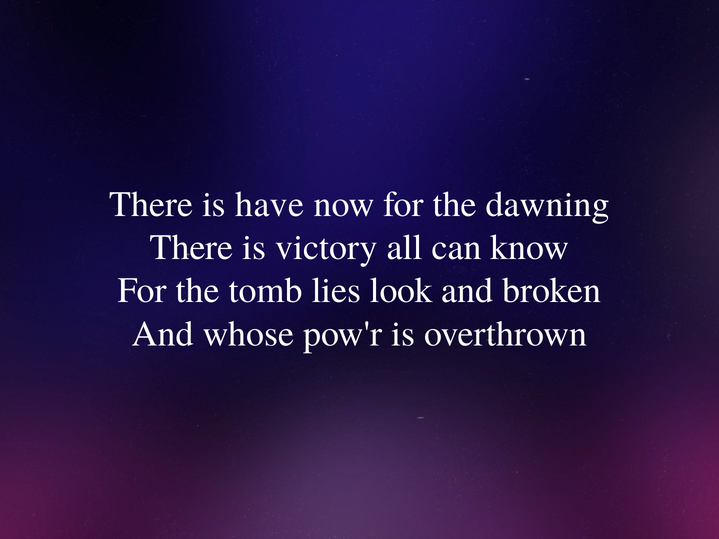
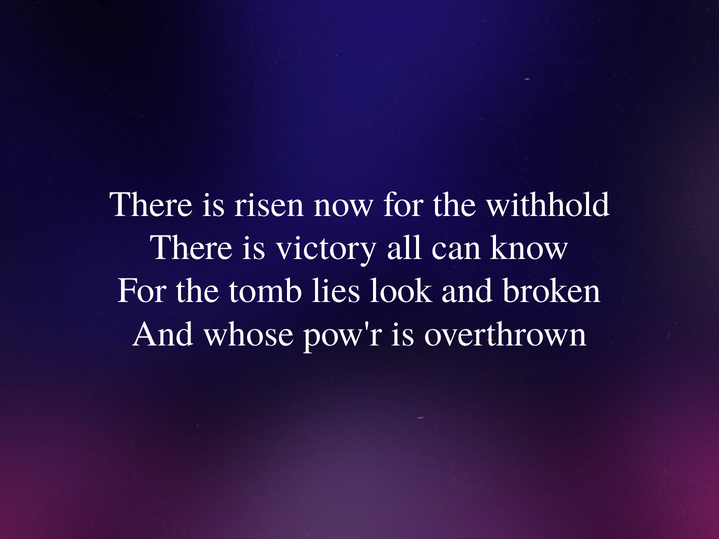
have: have -> risen (270, 204)
dawning: dawning -> withhold (548, 204)
